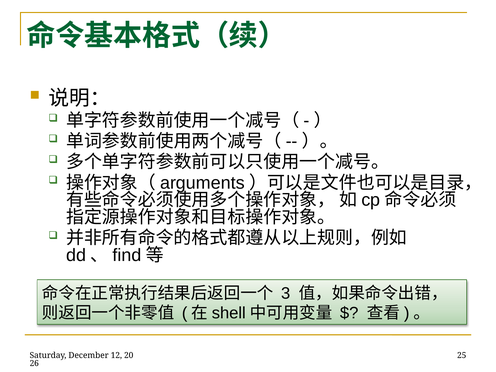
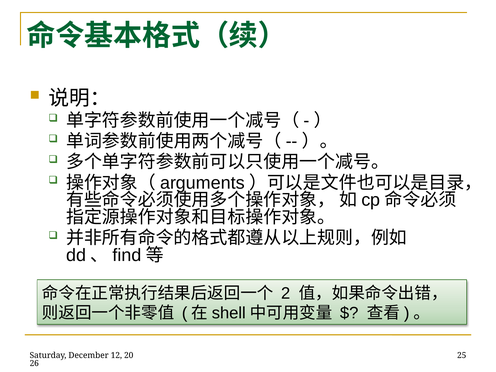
3: 3 -> 2 (286, 293)
